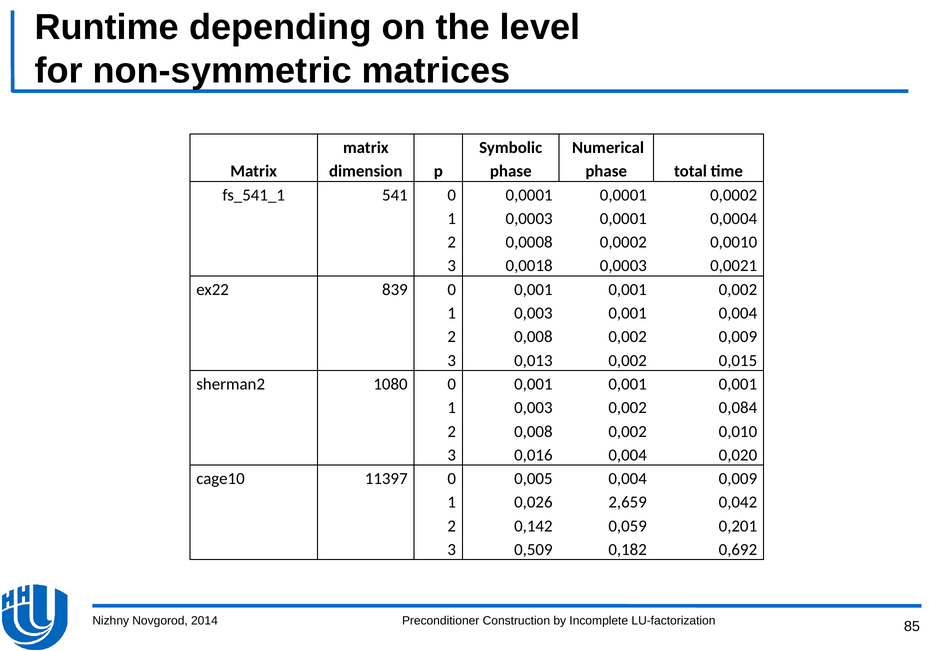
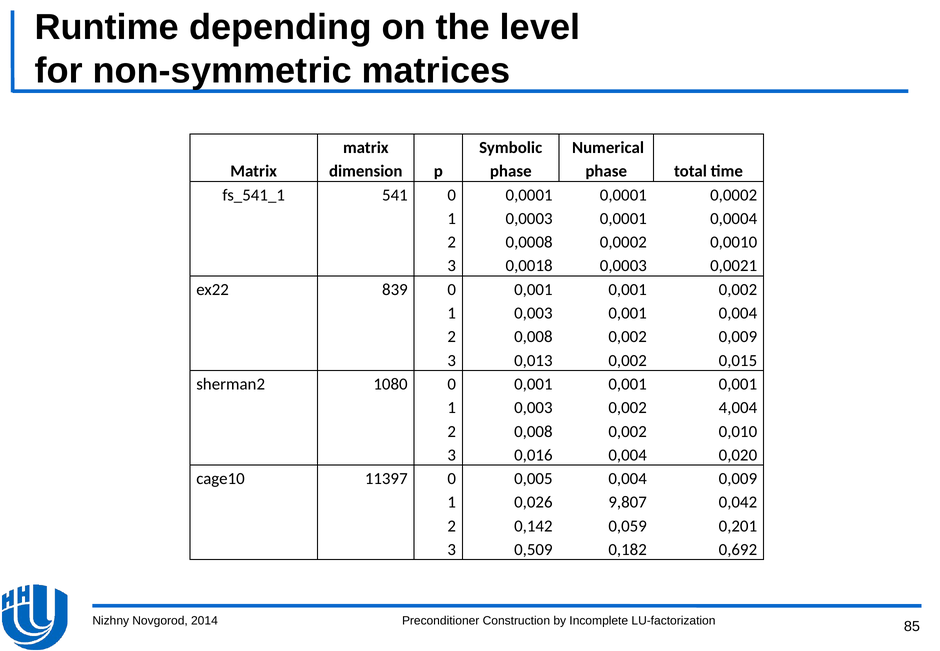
0,084: 0,084 -> 4,004 (738, 408)
2,659: 2,659 -> 9,807 (628, 502)
